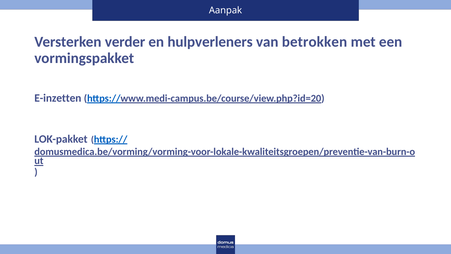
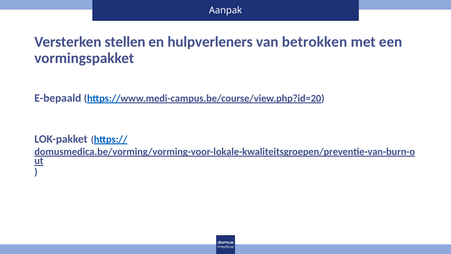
verder: verder -> stellen (125, 42)
E-inzetten: E-inzetten -> E-bepaald (58, 98)
